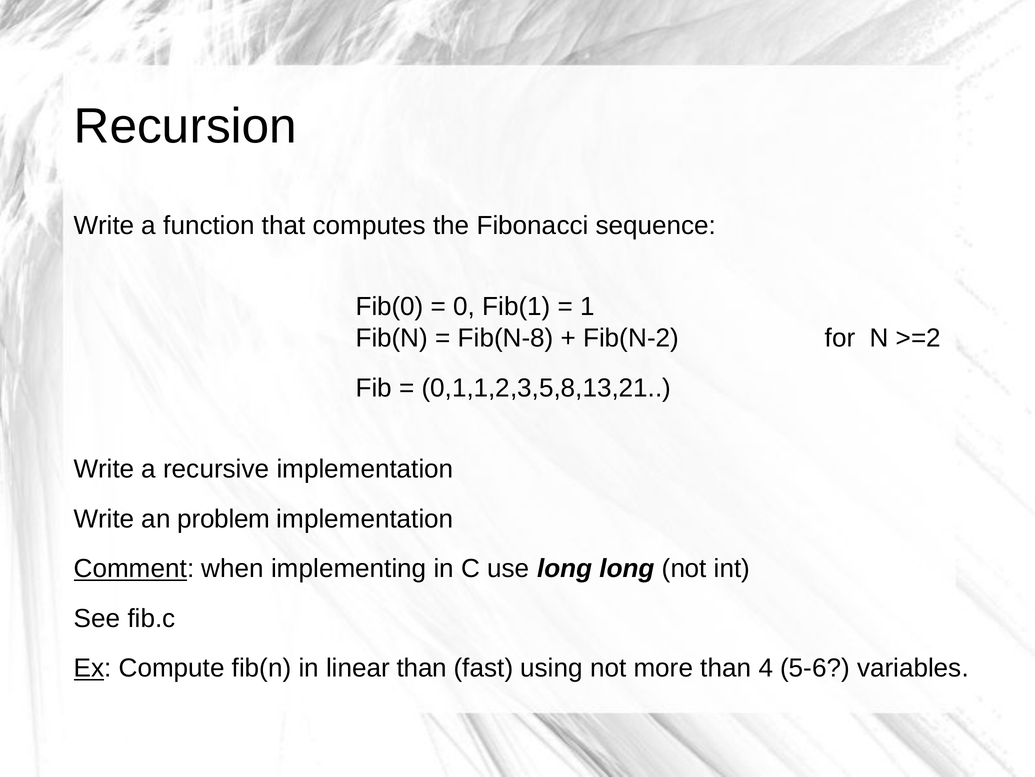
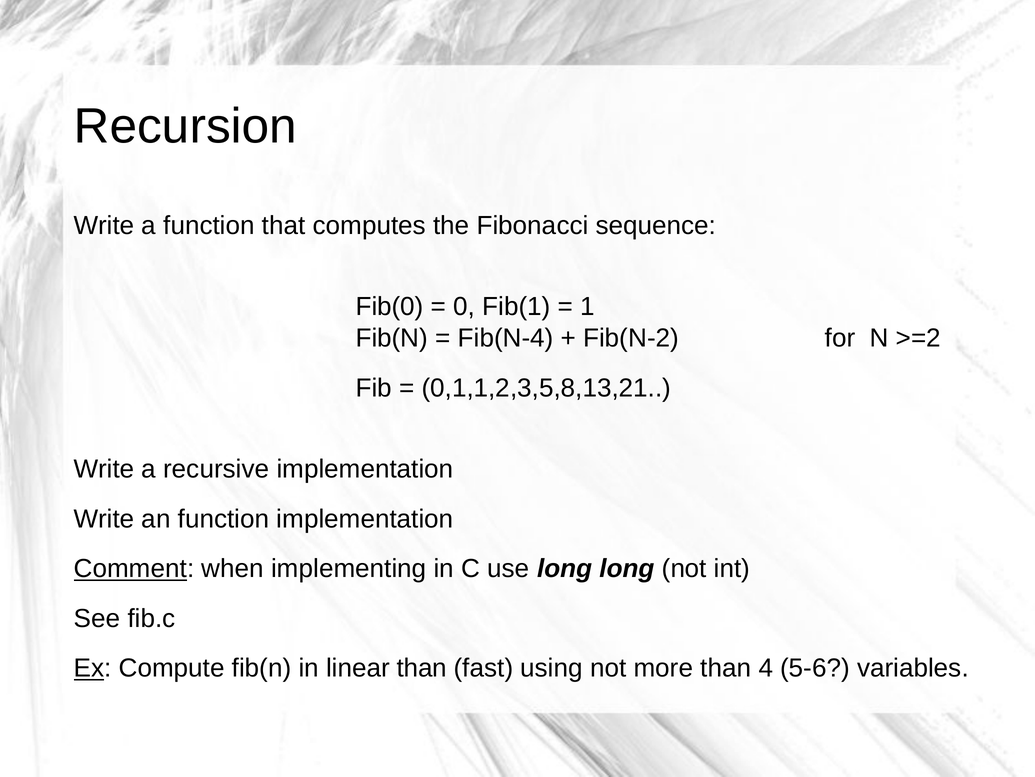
Fib(N-8: Fib(N-8 -> Fib(N-4 (506, 338)
an problem: problem -> function (224, 518)
